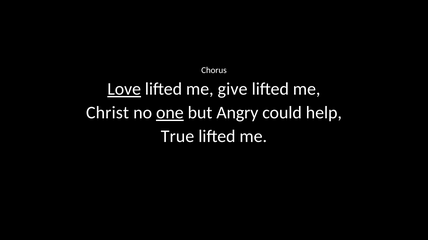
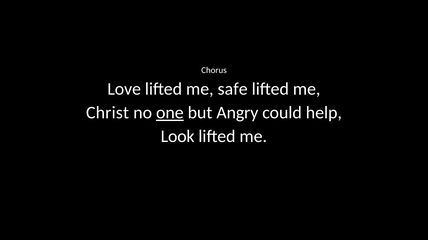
Love underline: present -> none (124, 89)
give: give -> safe (233, 89)
True: True -> Look (178, 137)
